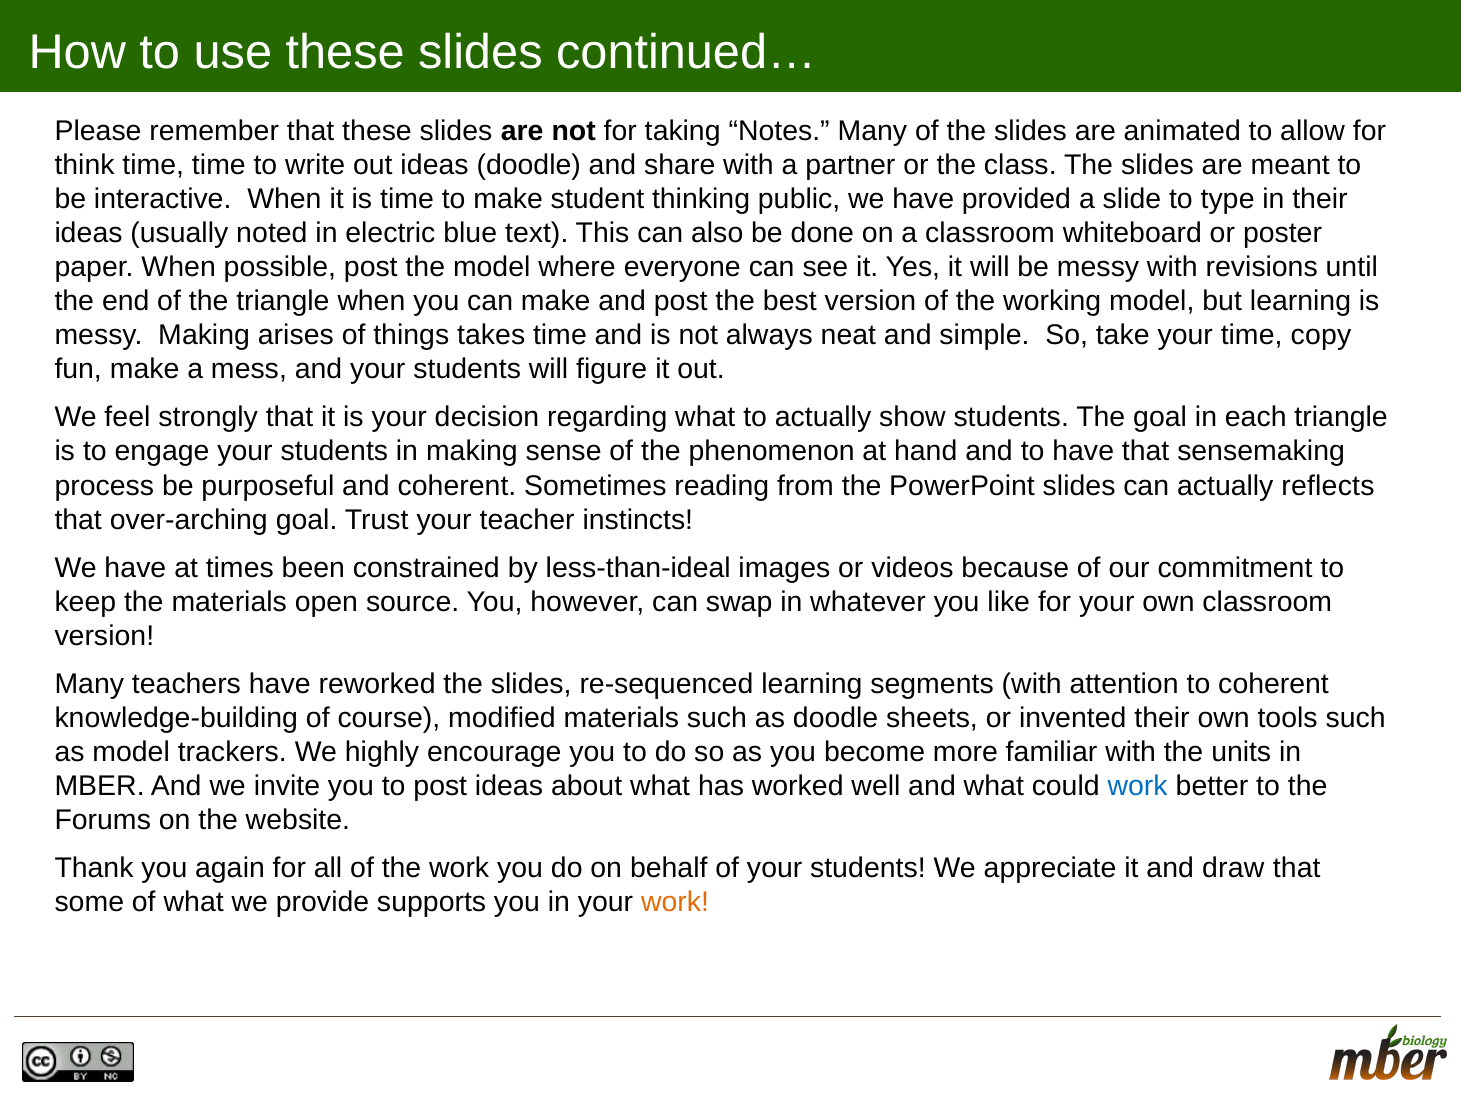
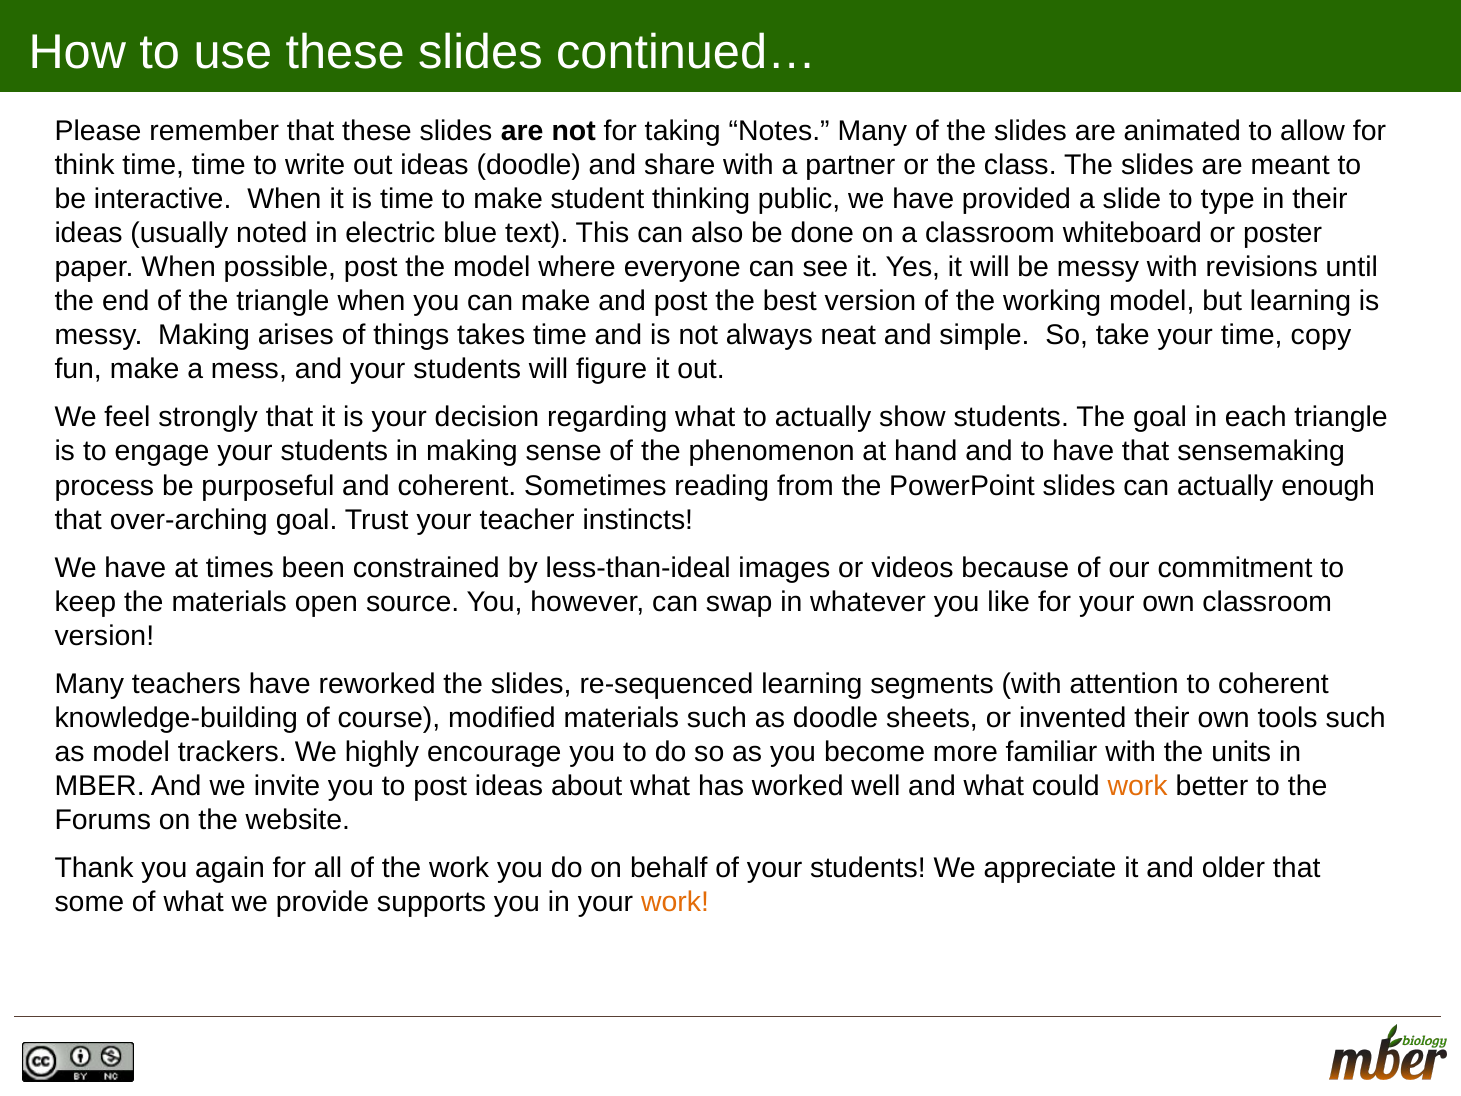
reflects: reflects -> enough (1328, 486)
work colour: blue -> orange (1138, 786)
draw: draw -> older (1233, 868)
